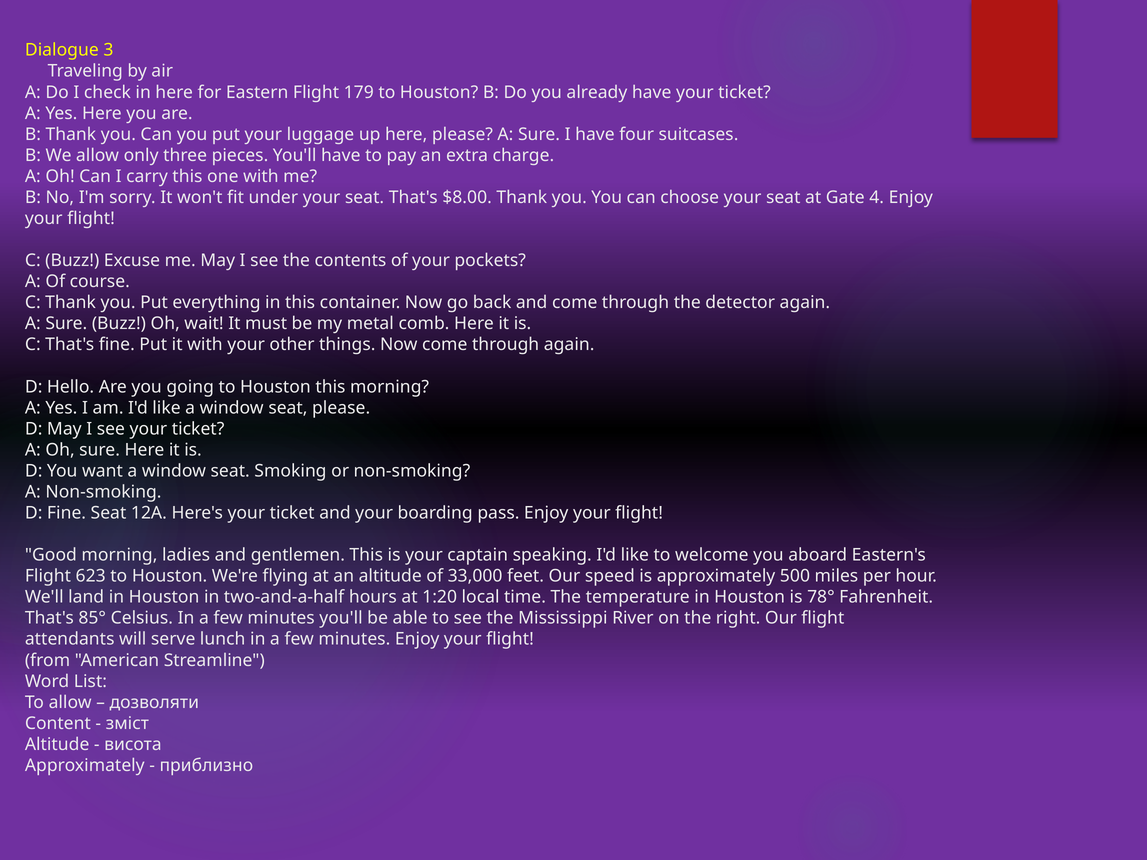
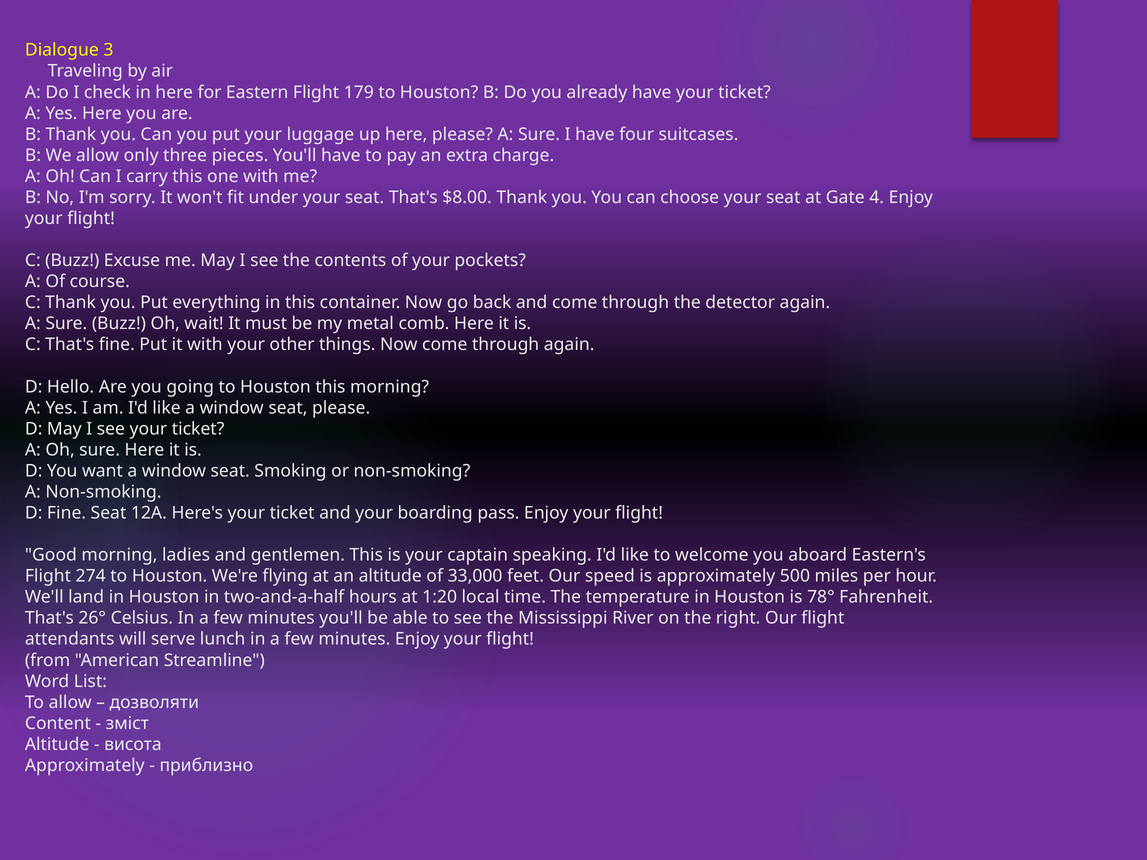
623: 623 -> 274 (91, 576)
85°: 85° -> 26° (92, 618)
